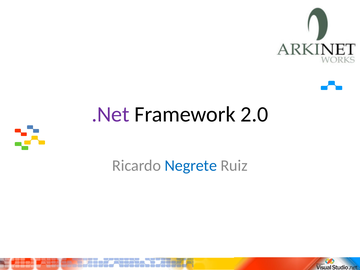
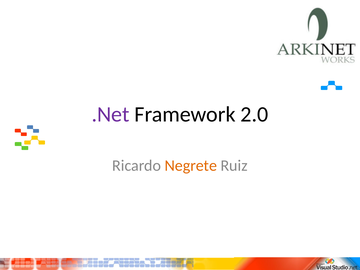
Negrete colour: blue -> orange (191, 166)
